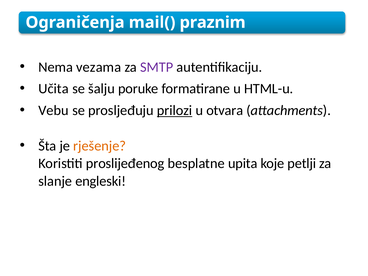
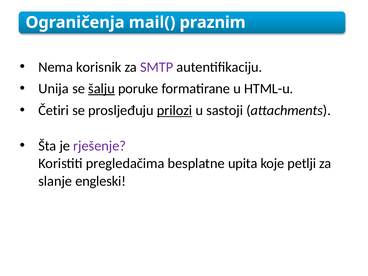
vezama: vezama -> korisnik (99, 67)
Učita: Učita -> Unija (54, 89)
šalju underline: none -> present (101, 89)
Vebu: Vebu -> Četiri (54, 110)
otvara: otvara -> sastoji (225, 110)
rješenje colour: orange -> purple (100, 146)
proslijeđenog: proslijeđenog -> pregledačima (125, 163)
